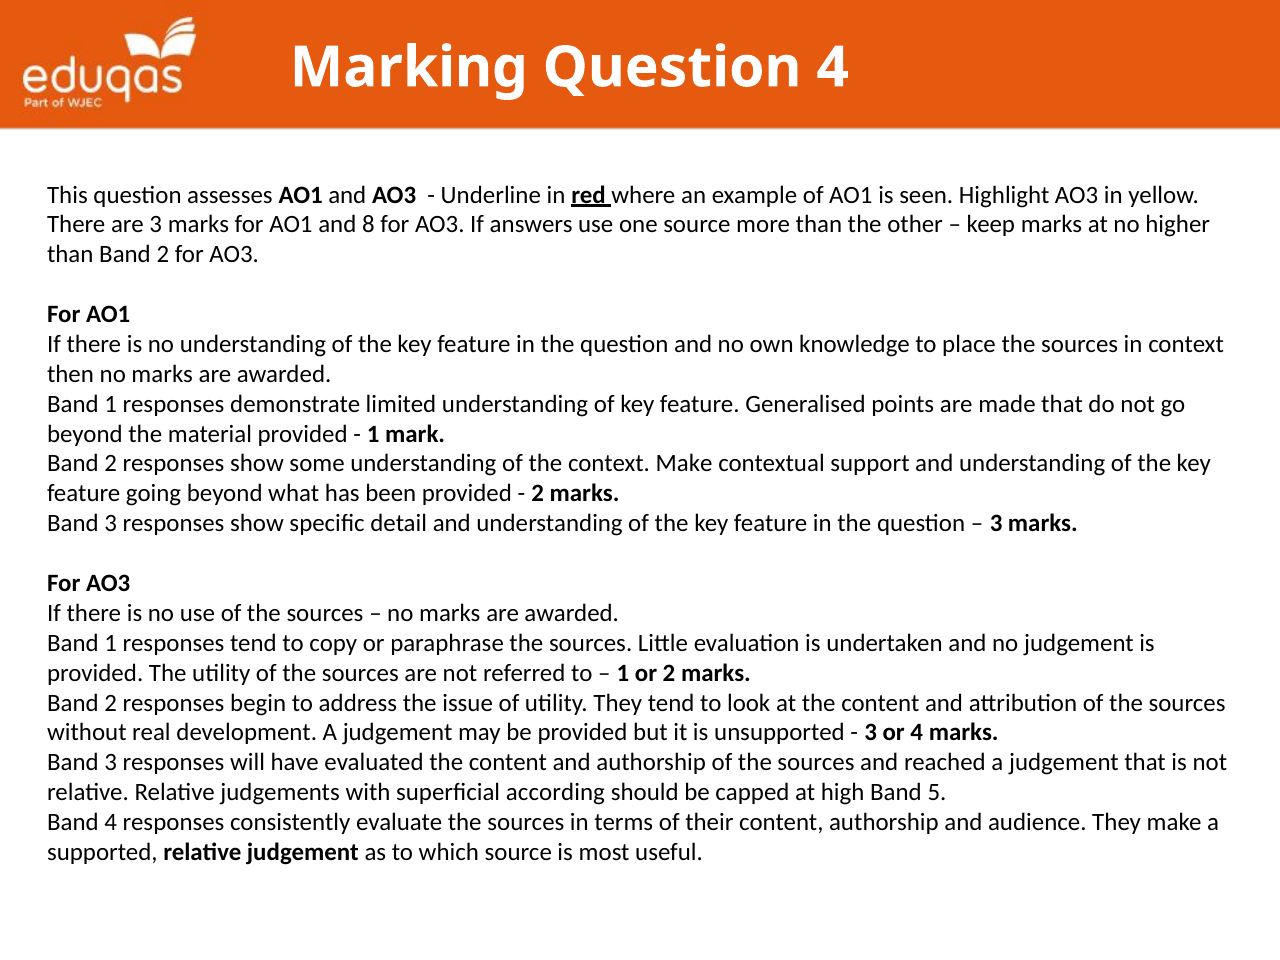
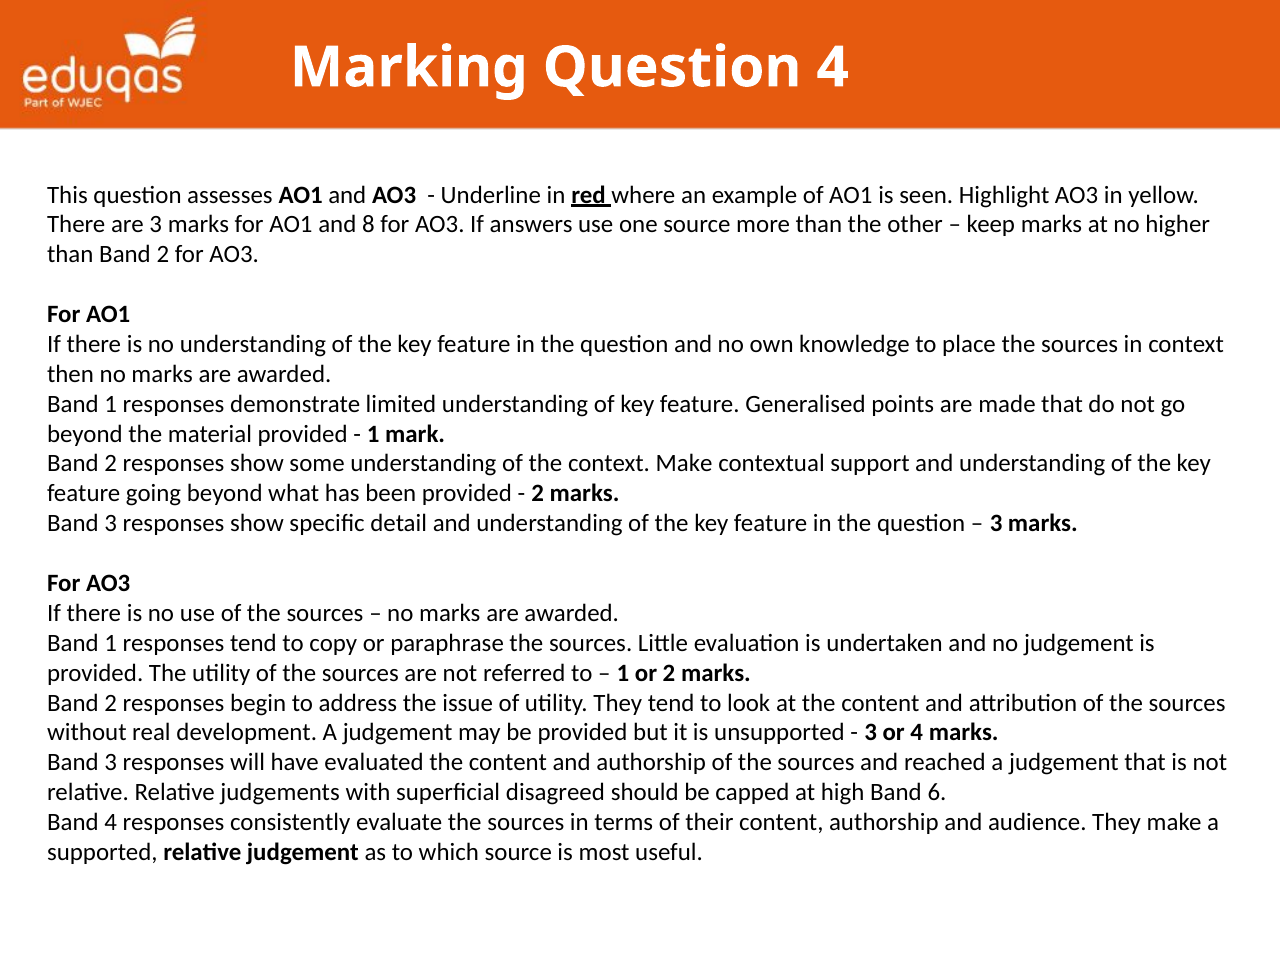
according: according -> disagreed (555, 792)
5: 5 -> 6 (937, 792)
